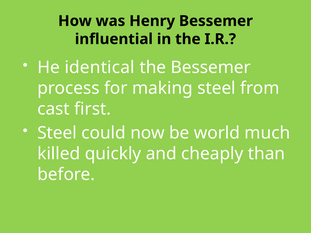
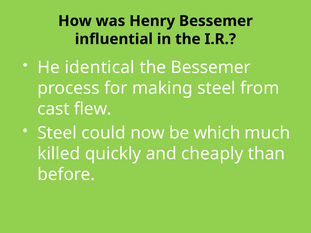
first: first -> flew (93, 109)
world: world -> which (217, 133)
